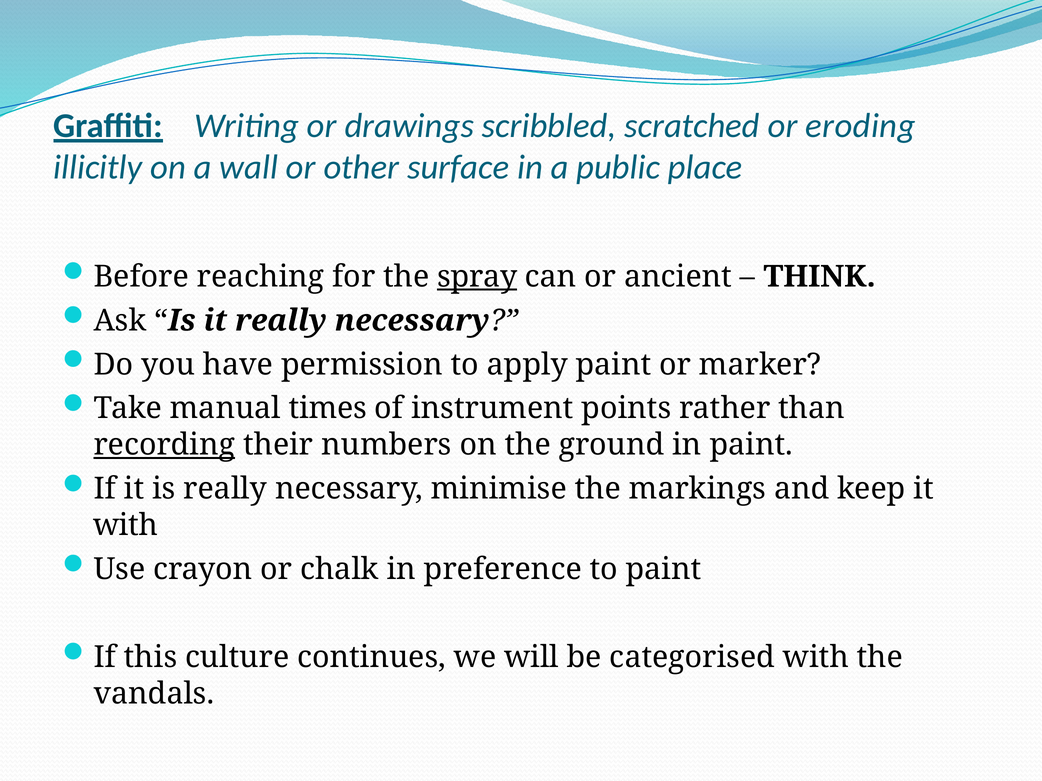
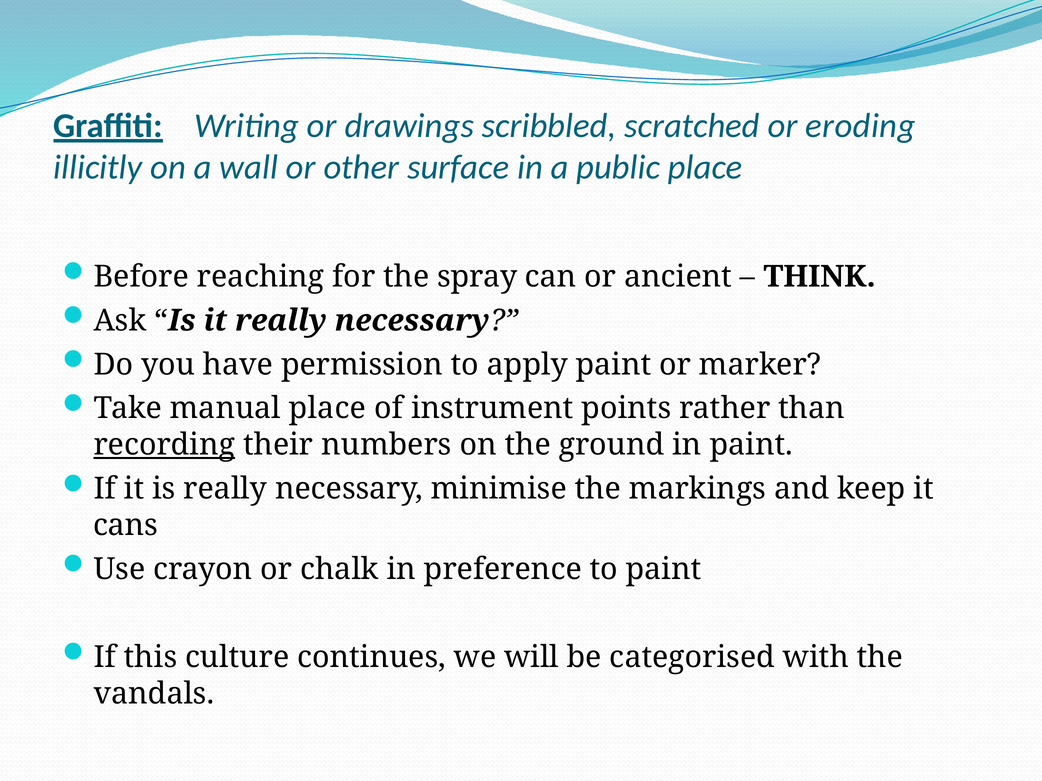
spray underline: present -> none (477, 277)
manual times: times -> place (327, 409)
with: with -> cans (126, 526)
